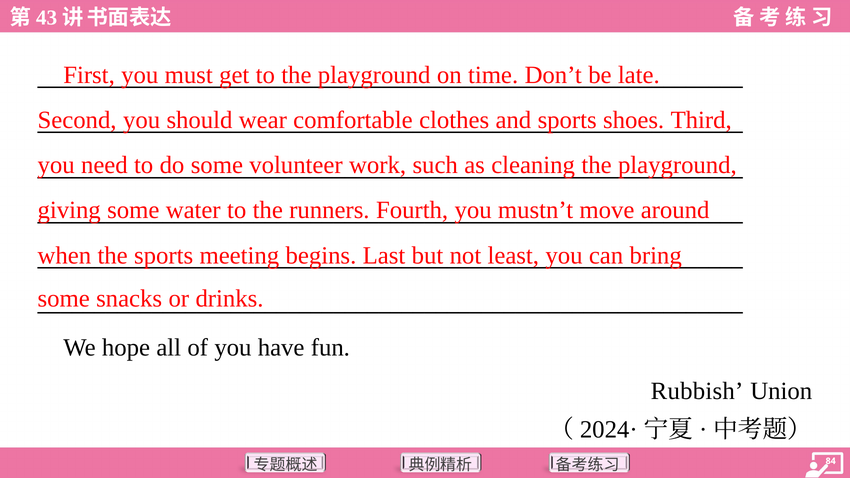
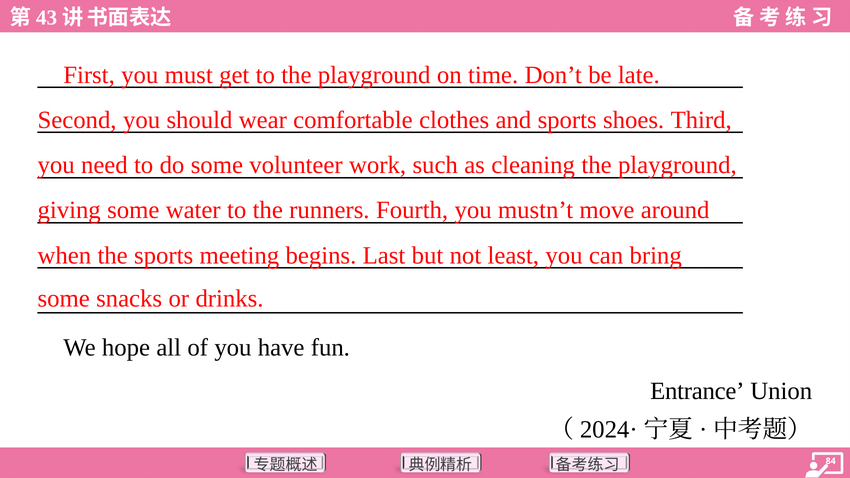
Rubbish: Rubbish -> Entrance (697, 391)
